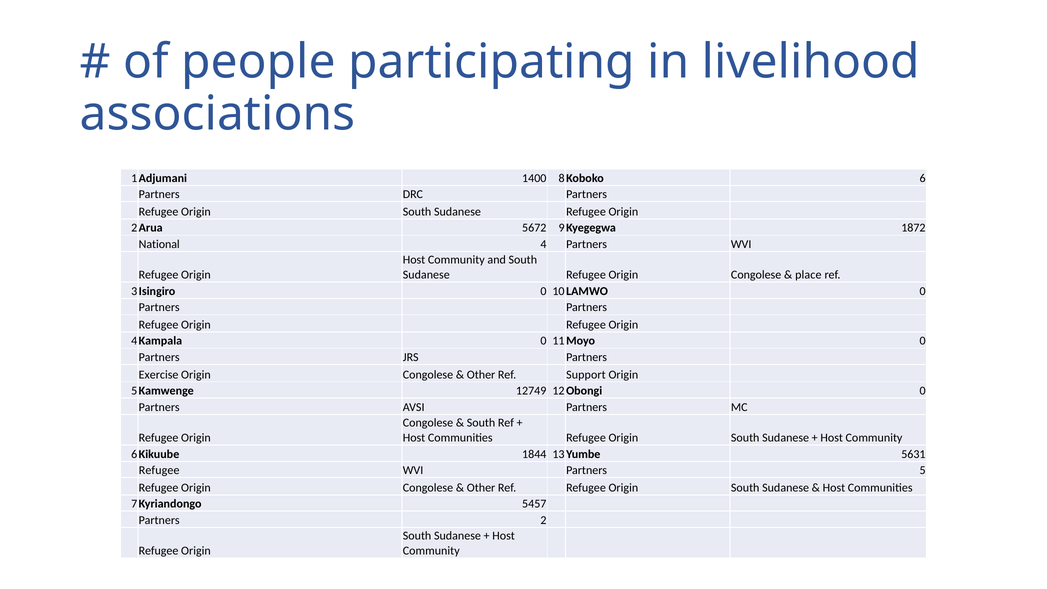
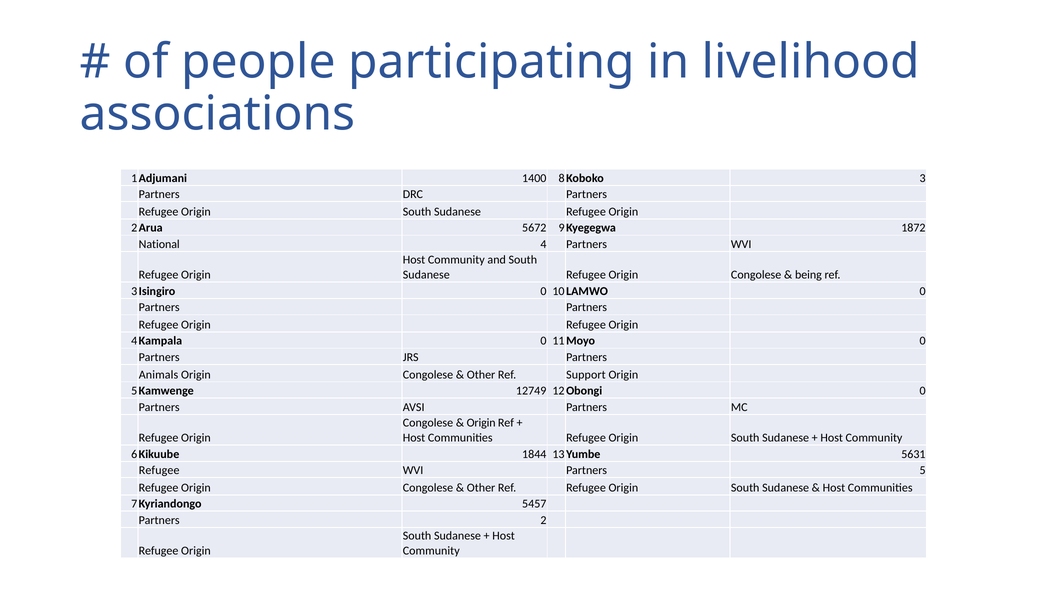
6: 6 -> 3 (923, 178)
place: place -> being (808, 275)
Exercise: Exercise -> Animals (159, 375)
South: South -> Origin (481, 423)
